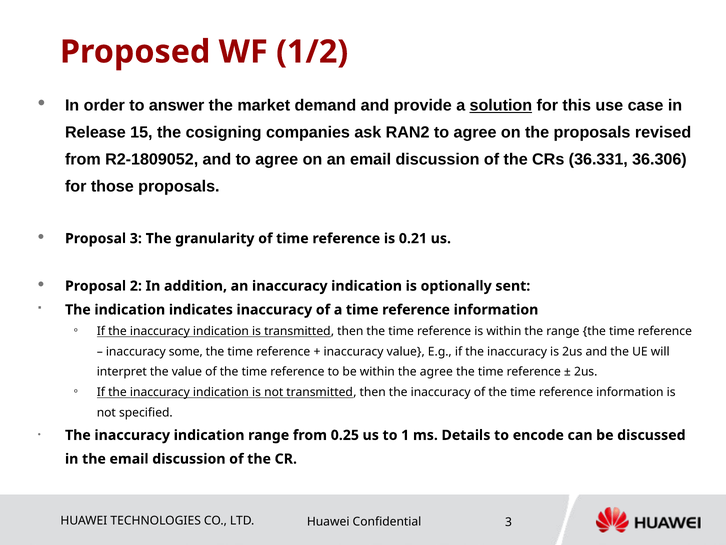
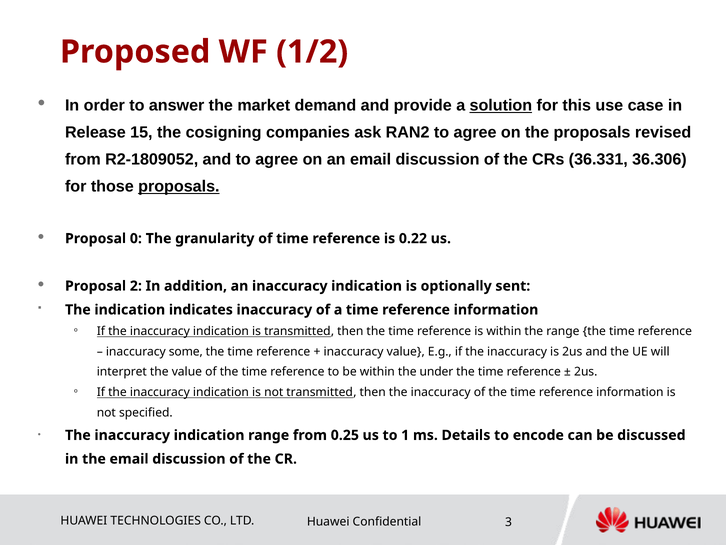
proposals underline: none -> present (179, 186)
Proposal 3: 3 -> 0 (136, 238)
0.21: 0.21 -> 0.22 (413, 238)
the agree: agree -> under (436, 372)
